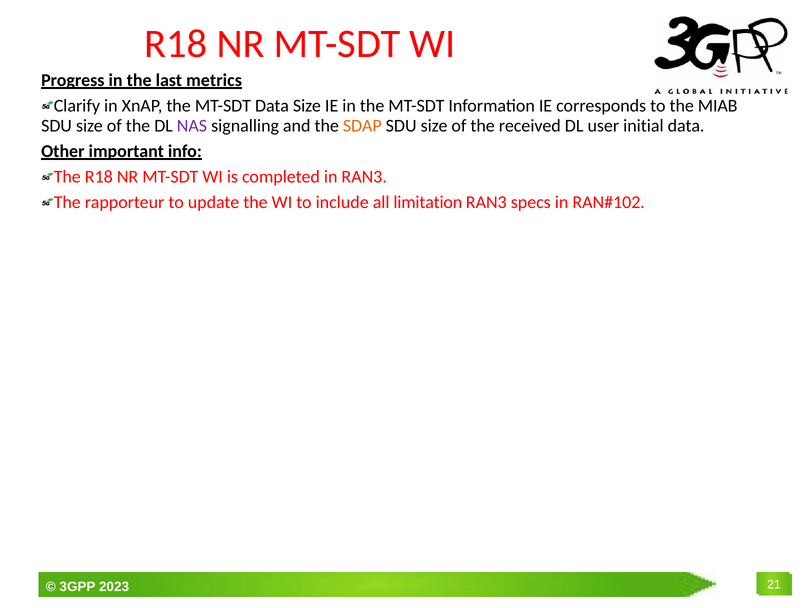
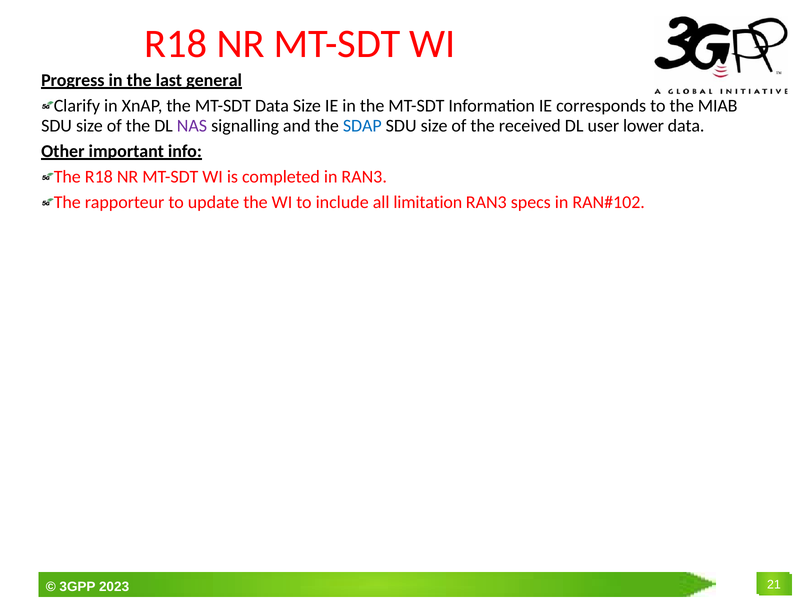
metrics: metrics -> general (214, 80)
SDAP colour: orange -> blue (362, 126)
initial: initial -> lower (643, 126)
